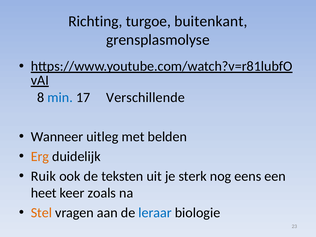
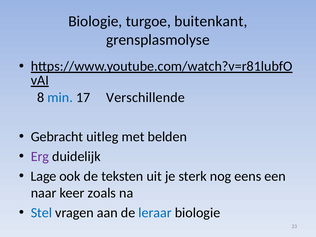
Richting: Richting -> Biologie (95, 21)
Wanneer: Wanneer -> Gebracht (57, 137)
Erg colour: orange -> purple (40, 157)
Ruik: Ruik -> Lage (44, 176)
heet: heet -> naar (44, 193)
Stel colour: orange -> blue (41, 213)
